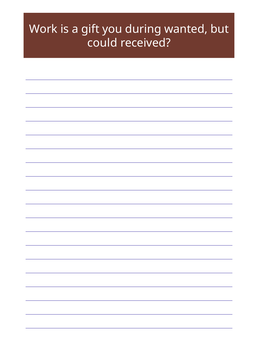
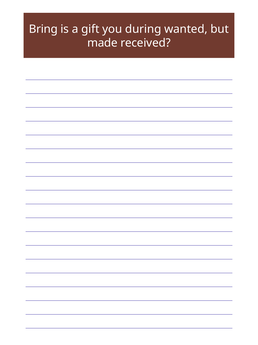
Work: Work -> Bring (43, 29)
could: could -> made (102, 43)
